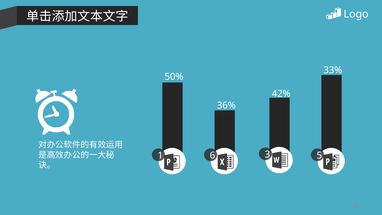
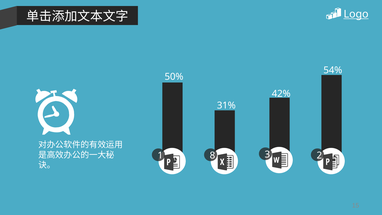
Logo underline: none -> present (356, 14)
33%: 33% -> 54% (333, 70)
36%: 36% -> 31% (226, 105)
6: 6 -> 8 (212, 155)
5: 5 -> 2 (319, 155)
